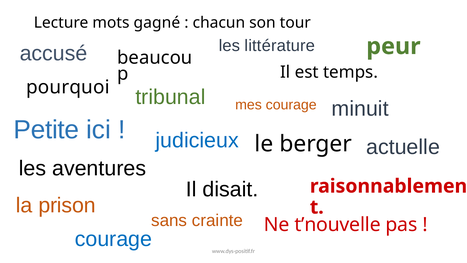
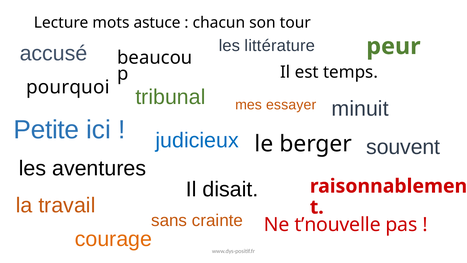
gagné: gagné -> astuce (157, 23)
mes courage: courage -> essayer (291, 105)
actuelle: actuelle -> souvent (403, 147)
prison: prison -> travail (67, 205)
courage colour: blue -> orange (113, 239)
